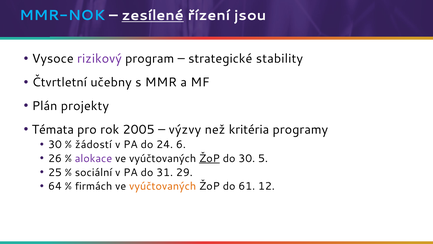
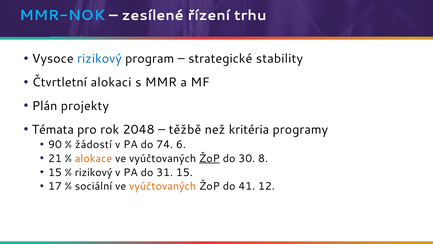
zesílené underline: present -> none (153, 15)
jsou: jsou -> trhu (250, 15)
rizikový colour: purple -> blue (99, 59)
učebny: učebny -> alokaci (111, 82)
2005: 2005 -> 2048 (139, 129)
výzvy: výzvy -> těžbě (185, 129)
30: 30 -> 90 (55, 144)
24: 24 -> 74 (165, 144)
26: 26 -> 21 (55, 158)
alokace colour: purple -> orange (93, 158)
5: 5 -> 8 (263, 158)
25: 25 -> 15 (55, 172)
sociální: sociální -> rizikový (94, 172)
31 29: 29 -> 15 (184, 172)
64: 64 -> 17 (55, 186)
firmách: firmách -> sociální (93, 186)
61: 61 -> 41 (247, 186)
